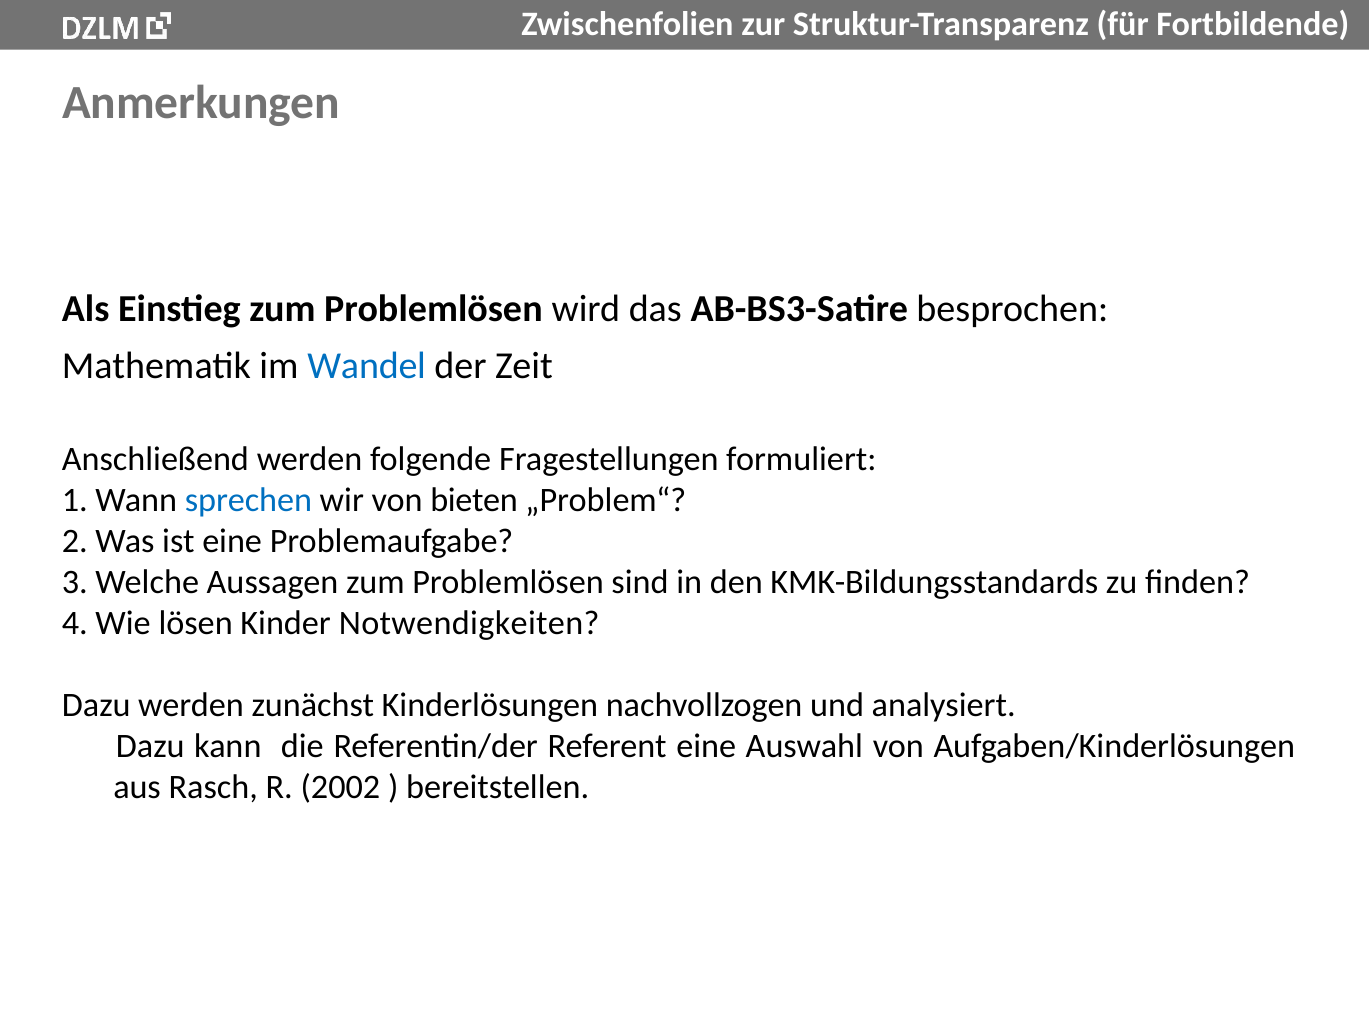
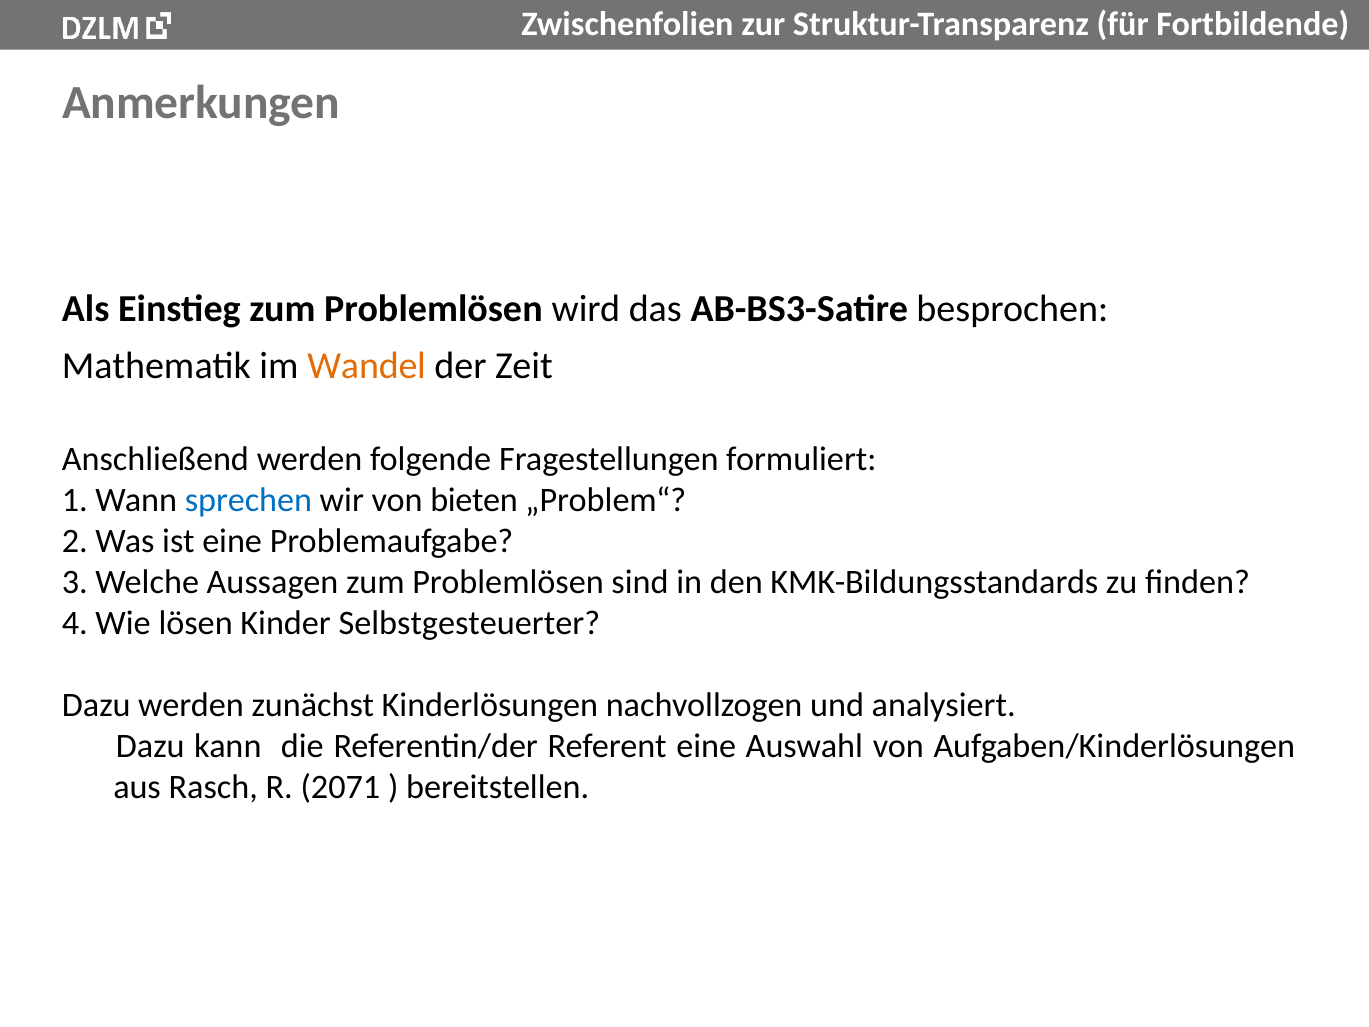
Wandel colour: blue -> orange (367, 365)
Notwendigkeiten: Notwendigkeiten -> Selbstgesteuerter (469, 623)
2002: 2002 -> 2071 (340, 787)
